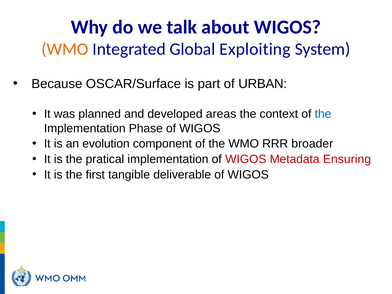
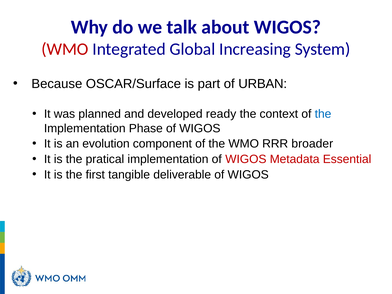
WMO colour: orange -> red (65, 49)
Exploiting: Exploiting -> Increasing (255, 49)
areas: areas -> ready (221, 114)
Ensuring: Ensuring -> Essential (347, 159)
